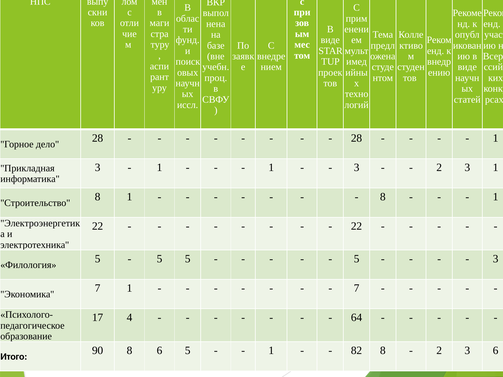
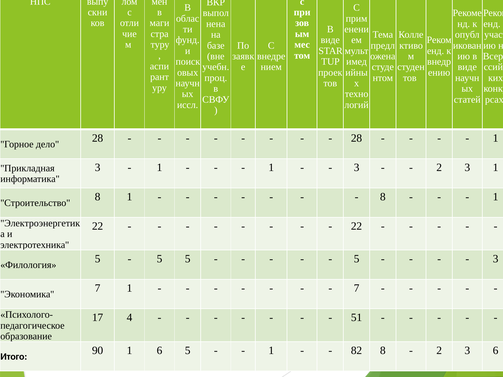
64: 64 -> 51 (357, 318)
90 8: 8 -> 1 (130, 351)
